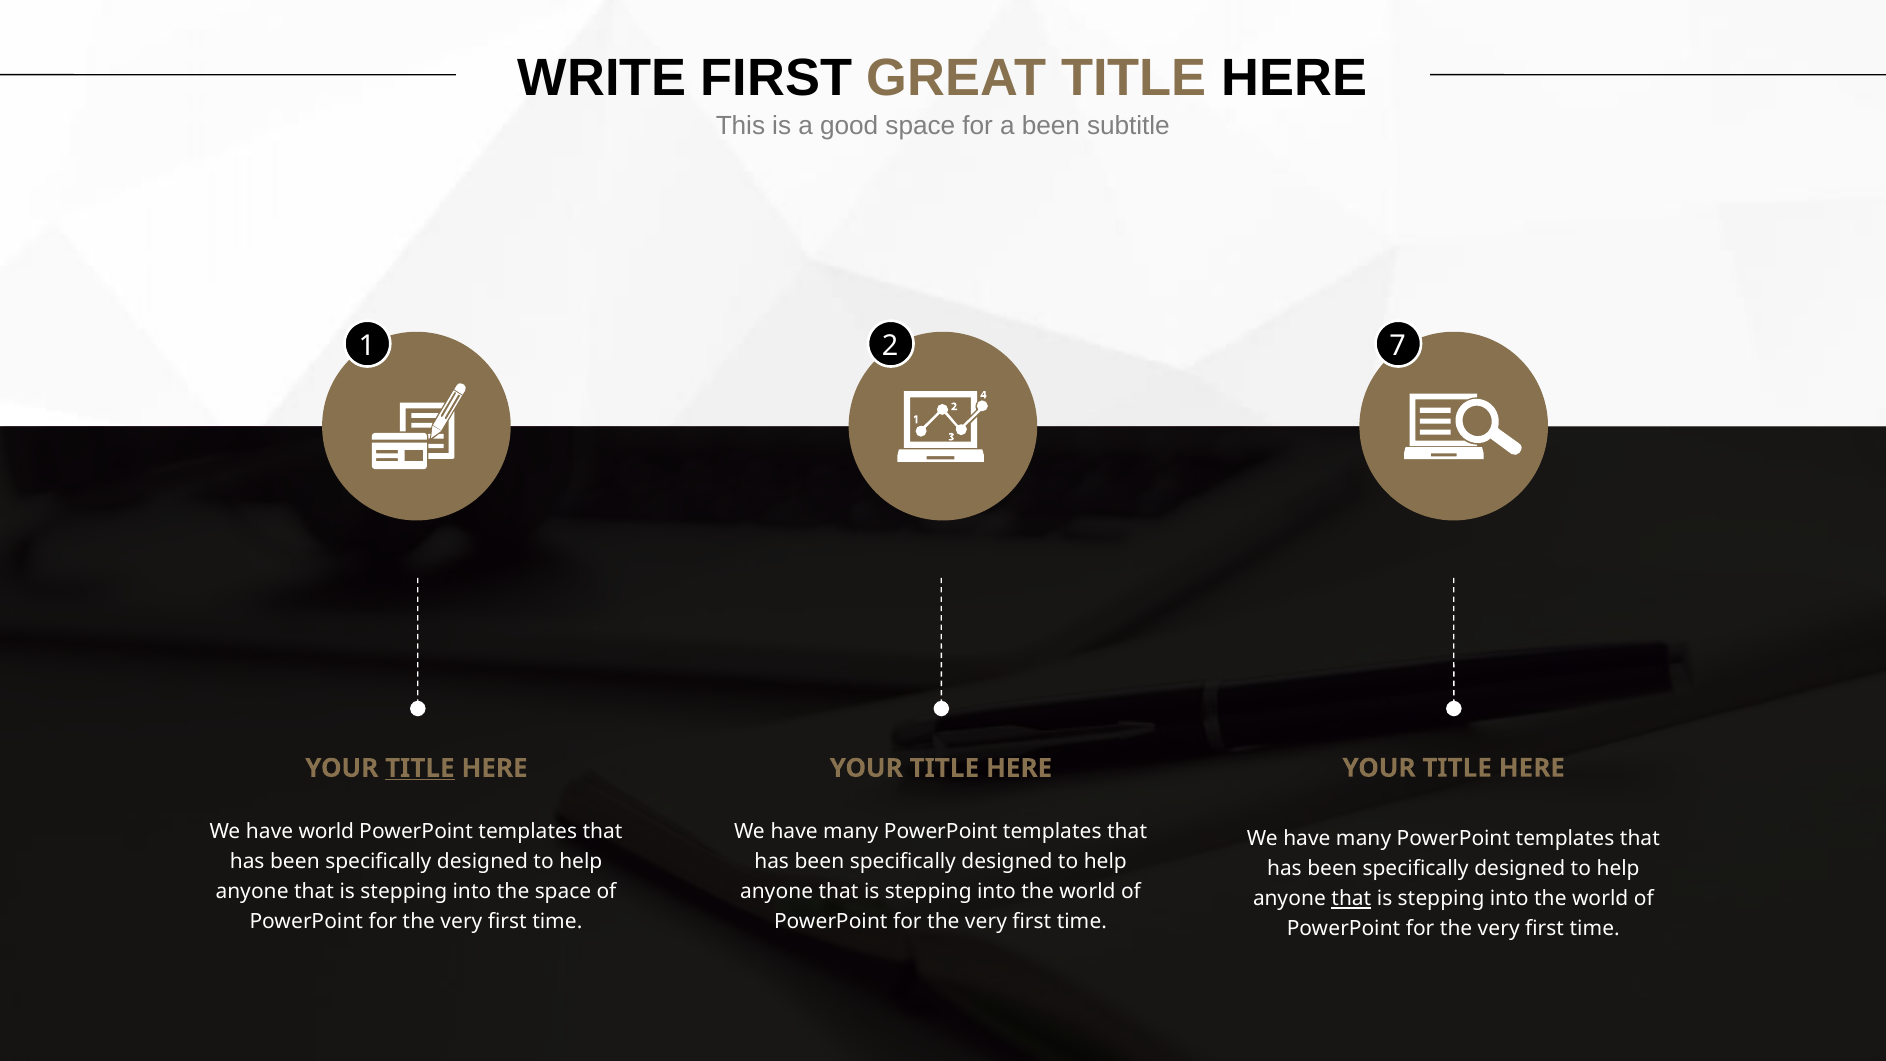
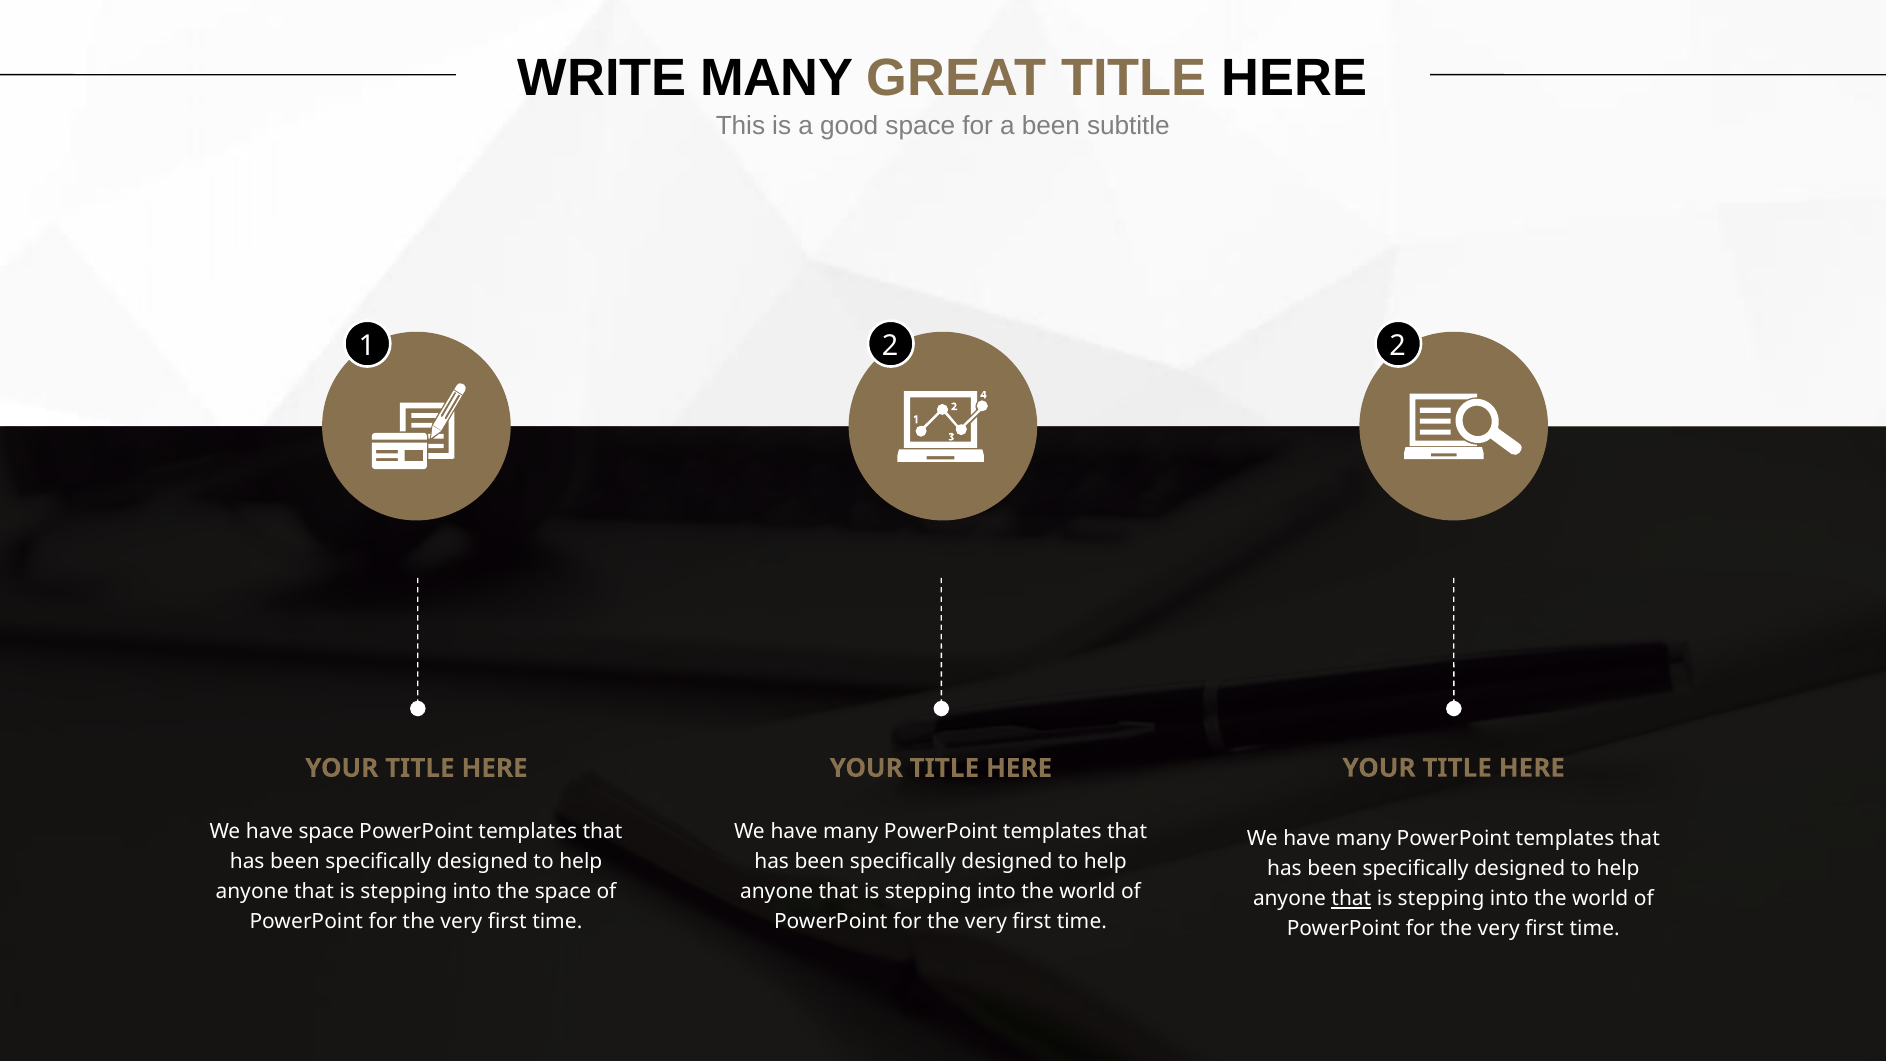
WRITE FIRST: FIRST -> MANY (777, 78)
2 7: 7 -> 2 (1398, 346)
TITLE underline: present -> none (420, 768)
have world: world -> space (326, 831)
